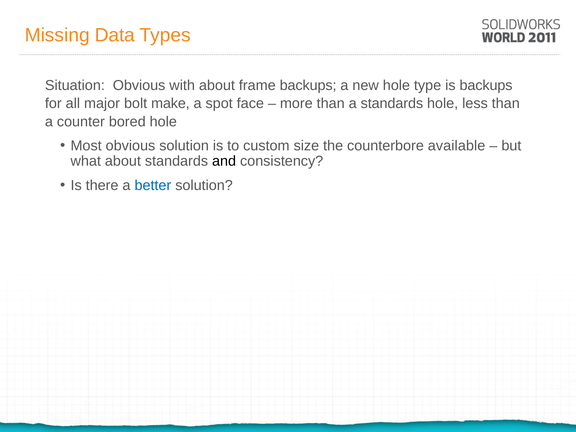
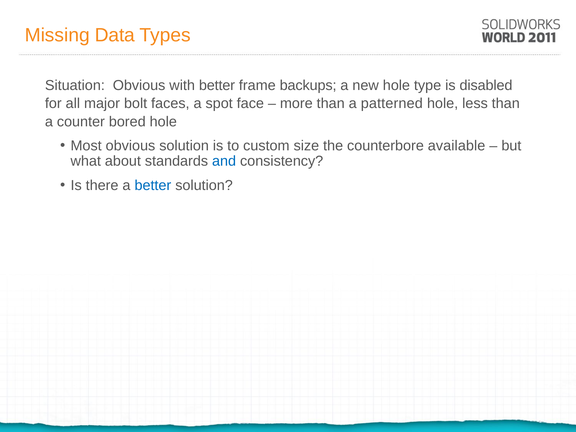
with about: about -> better (217, 85)
is backups: backups -> disabled (486, 85)
make: make -> faces (170, 104)
a standards: standards -> patterned (392, 104)
and colour: black -> blue (224, 161)
